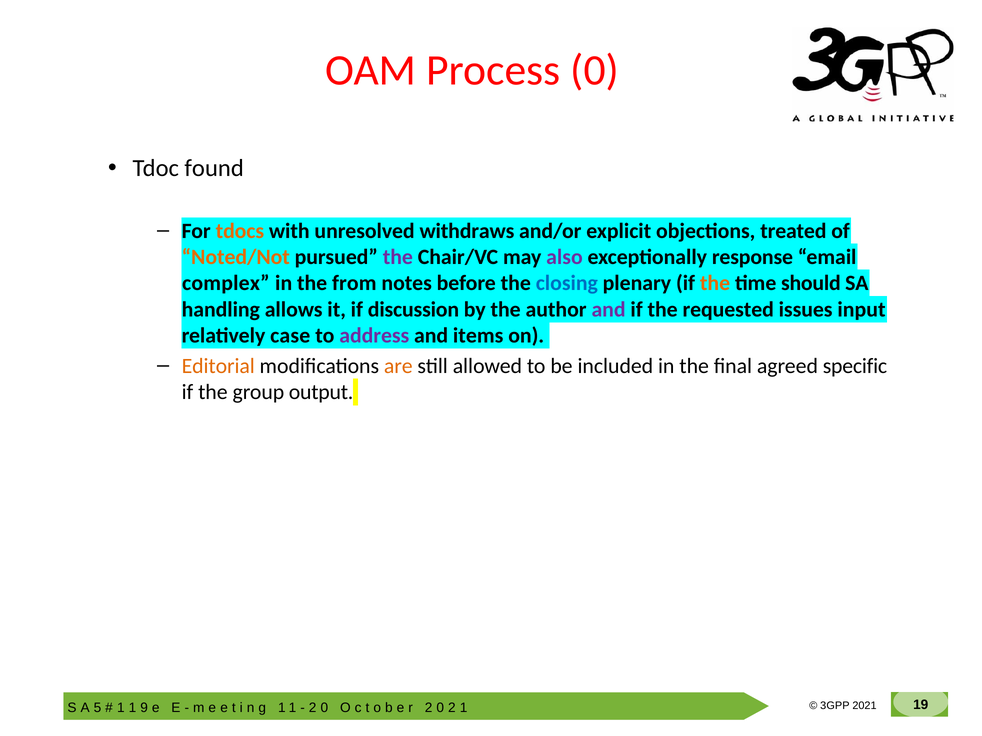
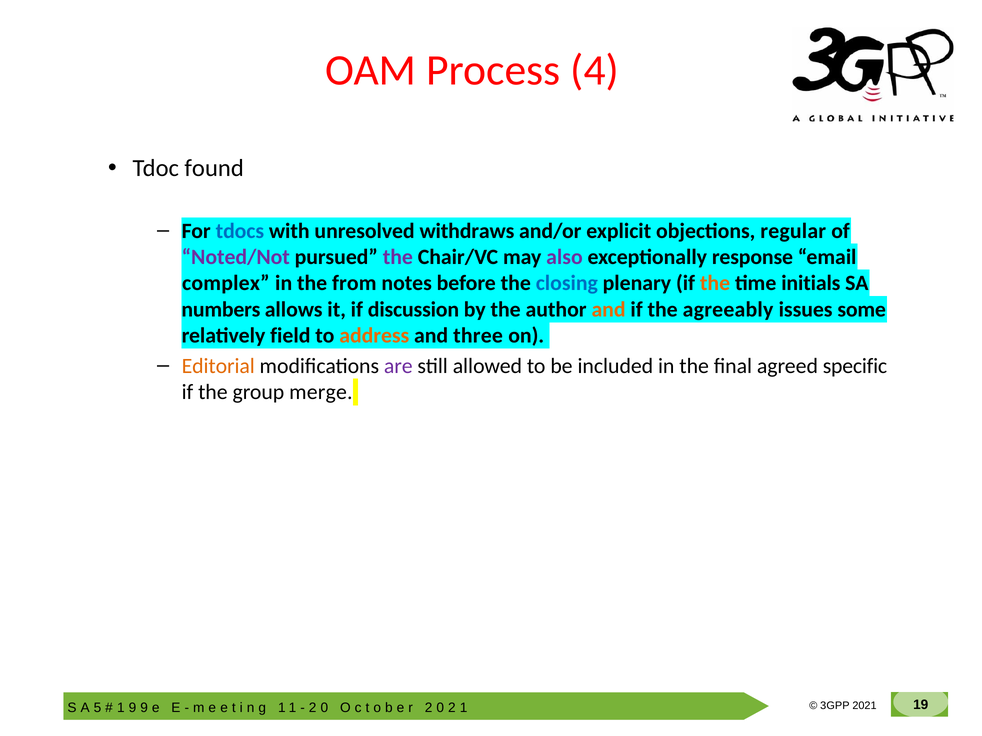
Process 0: 0 -> 4 (595, 71)
tdocs colour: orange -> blue (240, 231)
treated: treated -> regular (793, 231)
Noted/Not colour: orange -> purple (236, 257)
should: should -> initials (811, 283)
handling: handling -> numbers (221, 310)
and colour: purple -> orange (609, 310)
requested: requested -> agreeably (728, 310)
input: input -> some (862, 310)
case: case -> field (290, 336)
address colour: purple -> orange (374, 336)
items: items -> three (478, 336)
are colour: orange -> purple (398, 366)
output: output -> merge (321, 392)
1: 1 -> 9 (132, 708)
